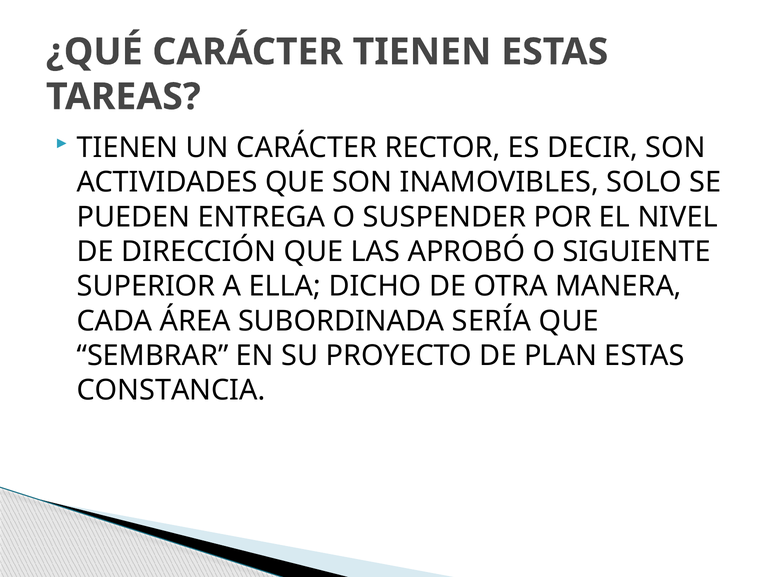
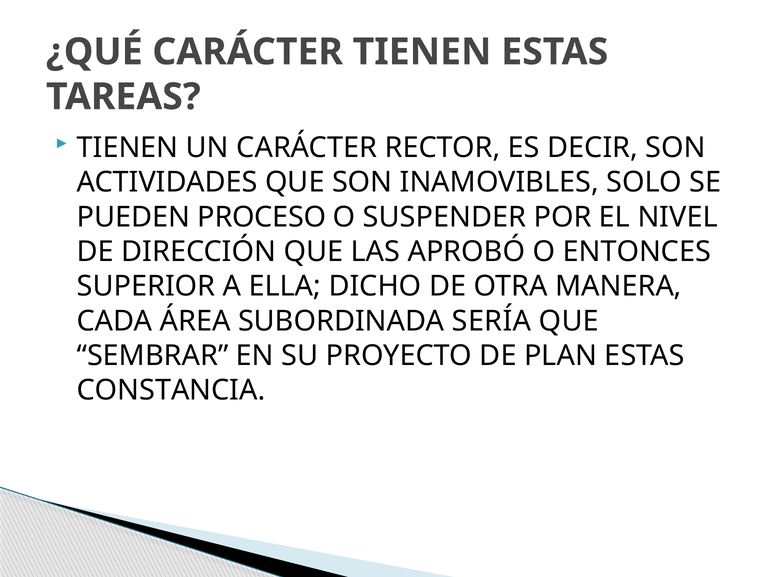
ENTREGA: ENTREGA -> PROCESO (262, 217)
SIGUIENTE: SIGUIENTE -> ENTONCES (637, 252)
